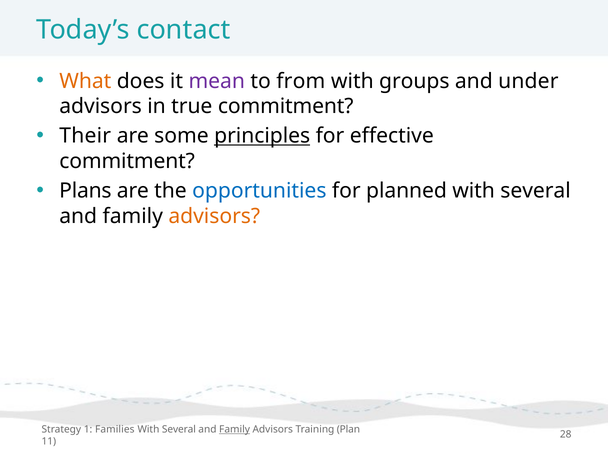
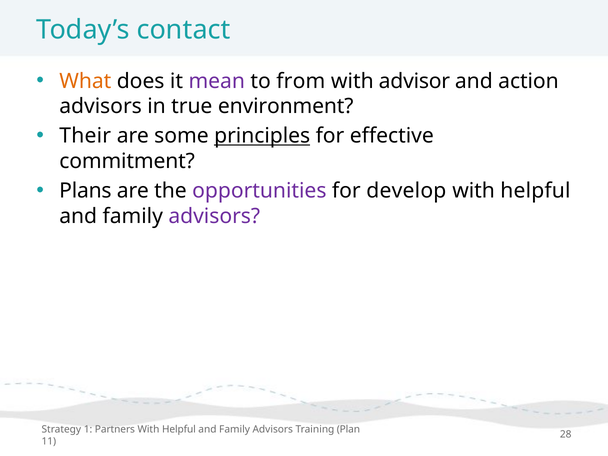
groups: groups -> advisor (414, 81)
under: under -> action (528, 81)
true commitment: commitment -> environment (286, 106)
opportunities colour: blue -> purple (259, 191)
planned: planned -> develop (406, 191)
several: several -> helpful (535, 191)
advisors colour: orange -> purple (214, 216)
Families: Families -> Partners (115, 429)
Several: Several -> Helpful (179, 429)
Family underline: present -> none (235, 429)
